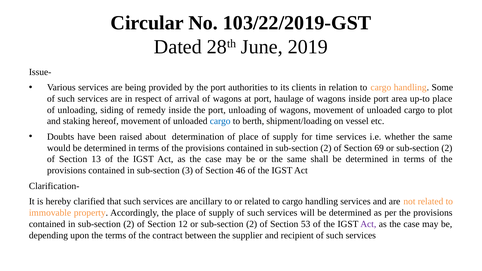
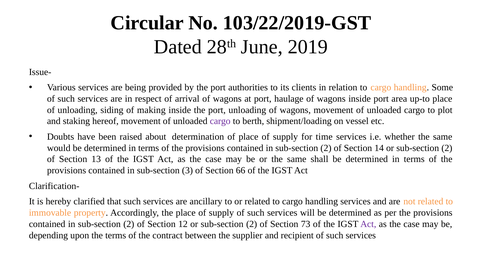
remedy: remedy -> making (151, 110)
cargo colour: blue -> purple (220, 121)
69: 69 -> 14 (379, 148)
46: 46 -> 66 (241, 171)
53: 53 -> 73 (306, 224)
